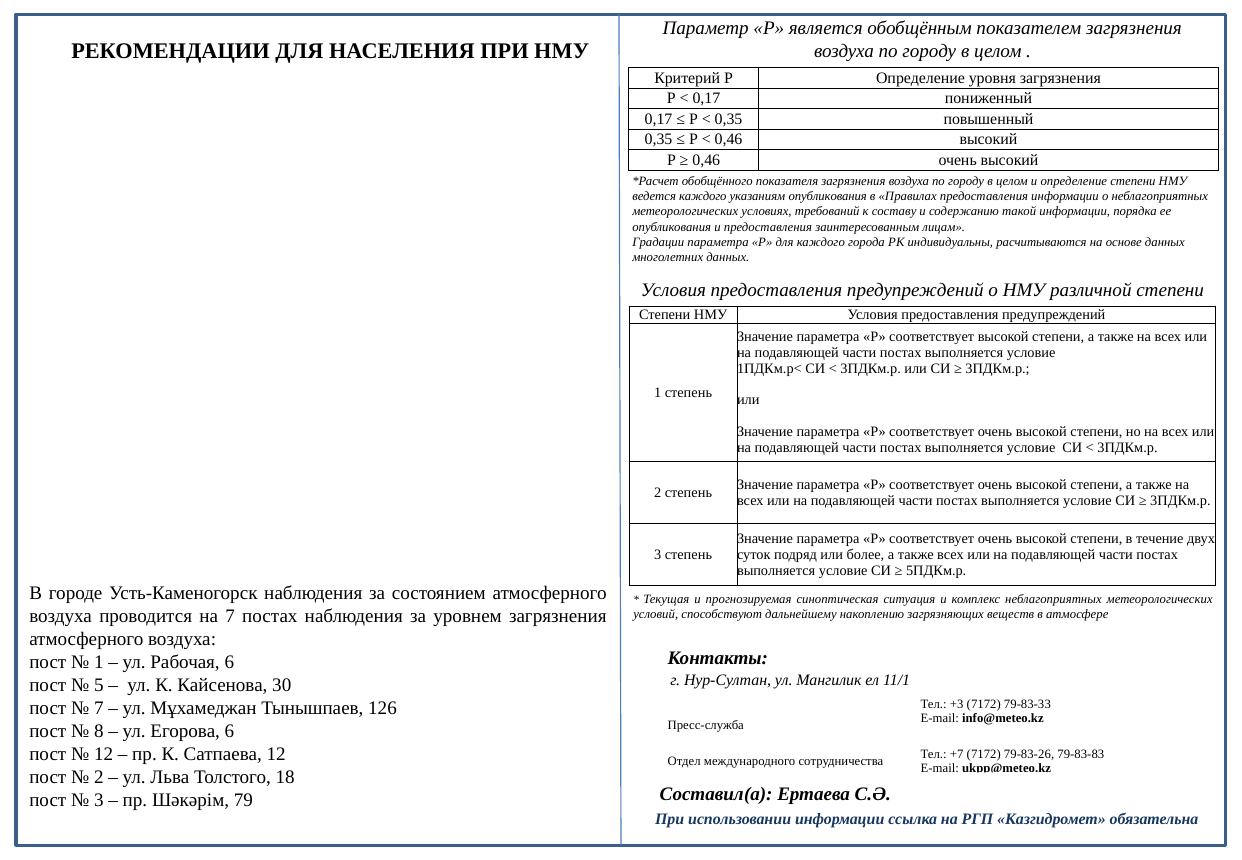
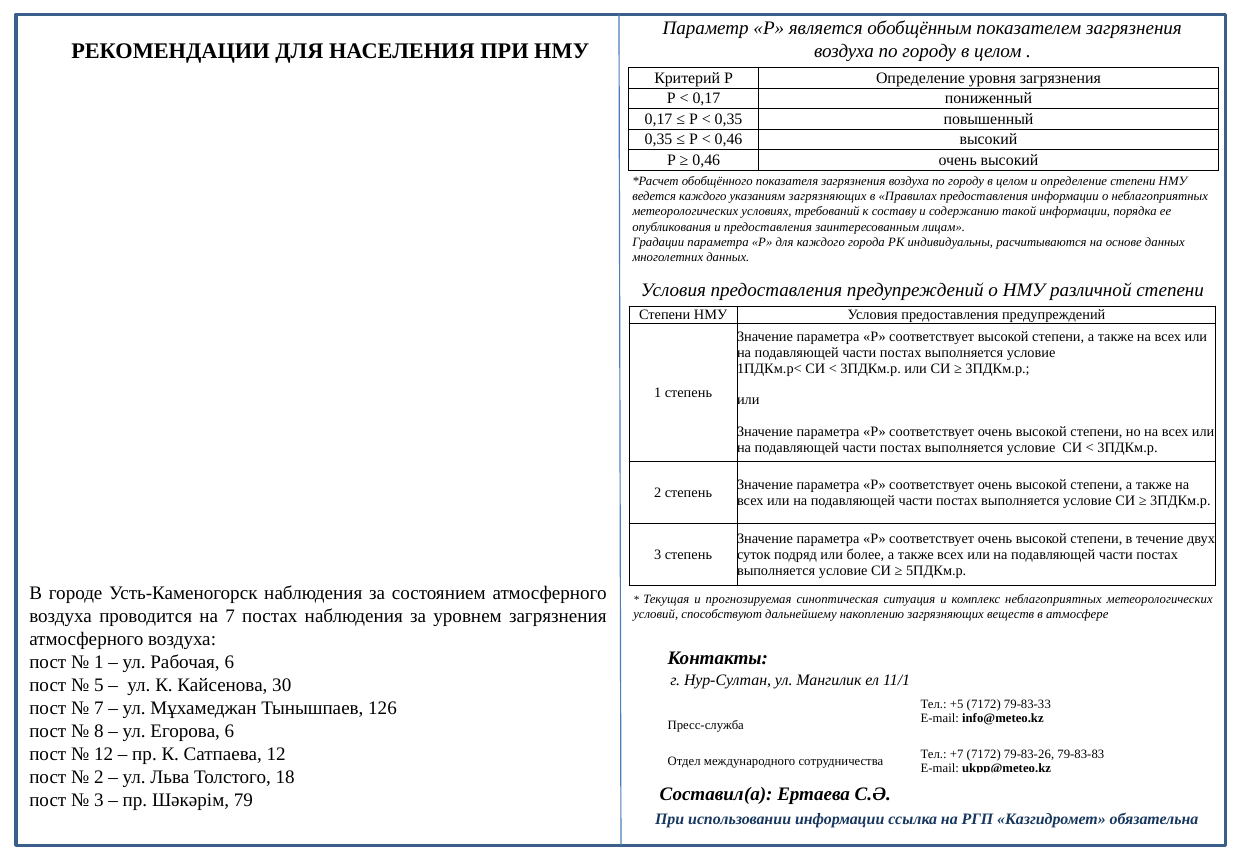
указаниям опубликования: опубликования -> загрязняющих (828, 196)
+3: +3 -> +5 (957, 704)
